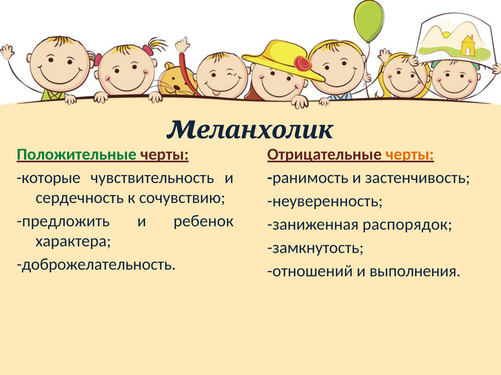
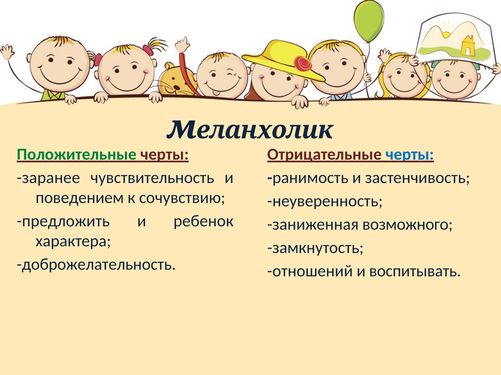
черты colour: orange -> blue (410, 155)
которые: которые -> заранее (48, 178)
сердечность: сердечность -> поведением (80, 198)
распорядок: распорядок -> возможного (408, 225)
выполнения: выполнения -> воспитывать (415, 271)
